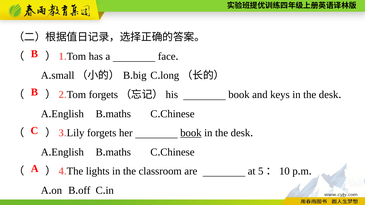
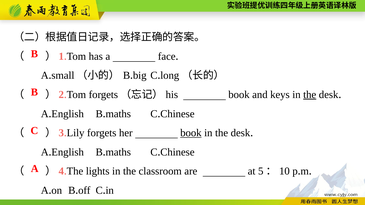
the underline: none -> present (310, 95)
